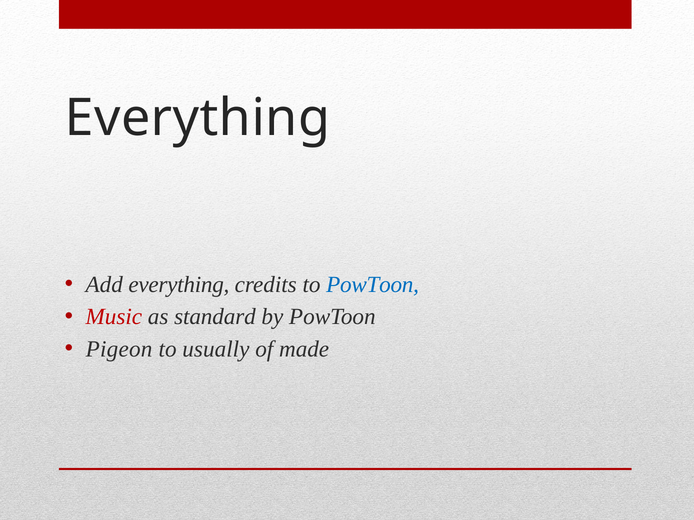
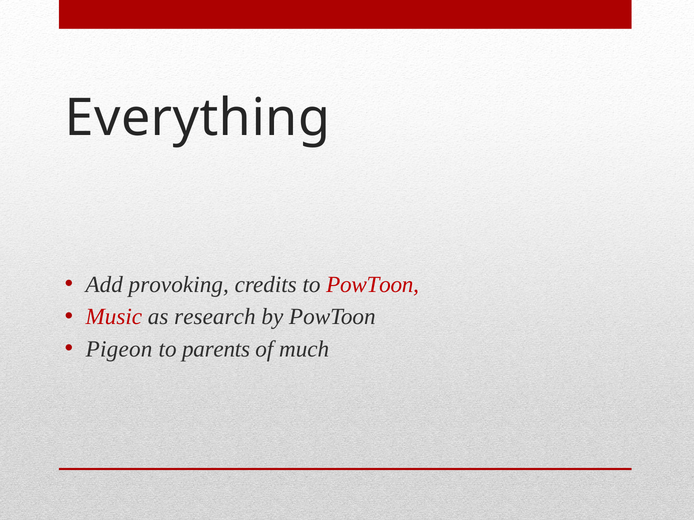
Add everything: everything -> provoking (179, 285)
PowToon colour: blue -> red (373, 285)
standard: standard -> research (215, 317)
usually: usually -> parents (216, 349)
made: made -> much (304, 349)
